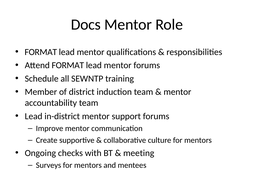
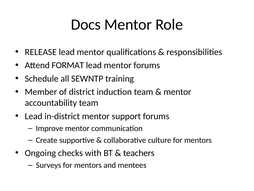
FORMAT: FORMAT -> RELEASE (41, 52)
meeting: meeting -> teachers (139, 153)
